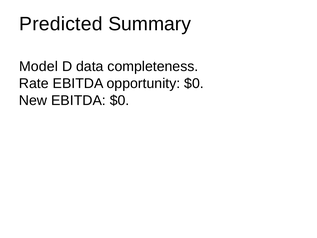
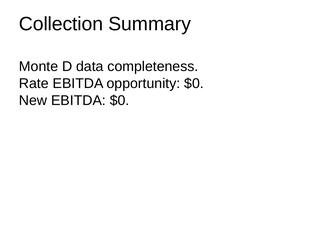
Predicted: Predicted -> Collection (61, 24)
Model: Model -> Monte (39, 66)
